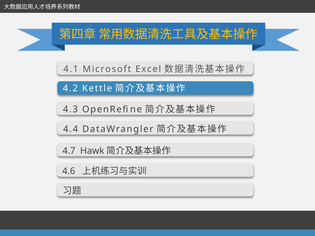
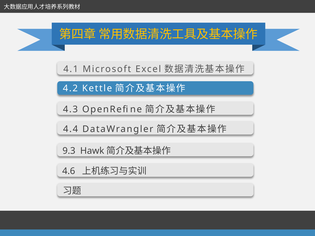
4.7: 4.7 -> 9.3 (69, 151)
